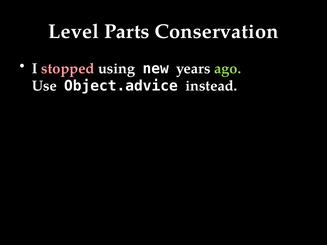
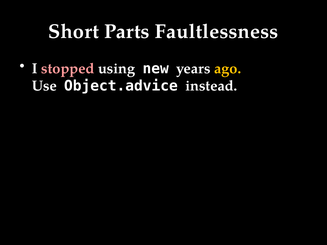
Level: Level -> Short (74, 32)
Conservation: Conservation -> Faultlessness (217, 32)
ago colour: light green -> yellow (228, 69)
